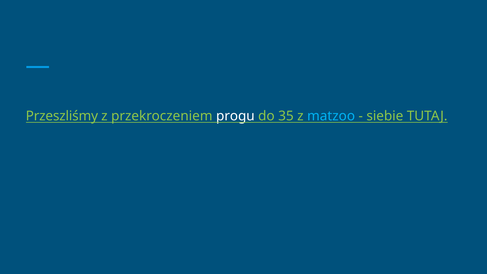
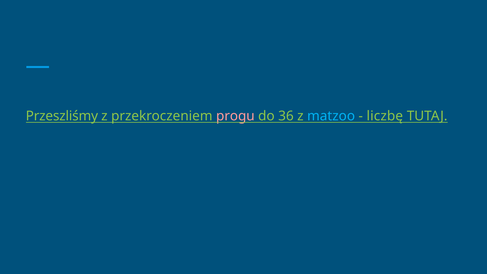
progu colour: white -> pink (235, 116)
35: 35 -> 36 (286, 116)
siebie: siebie -> liczbę (385, 116)
